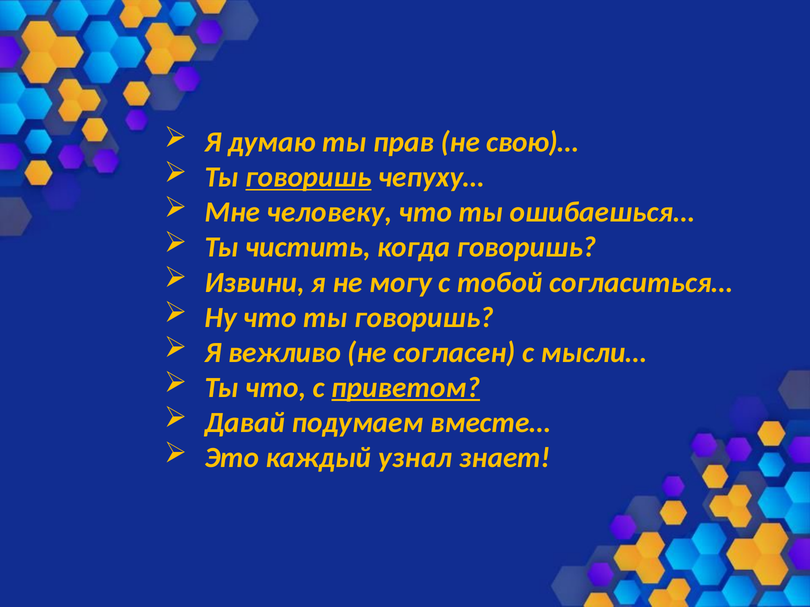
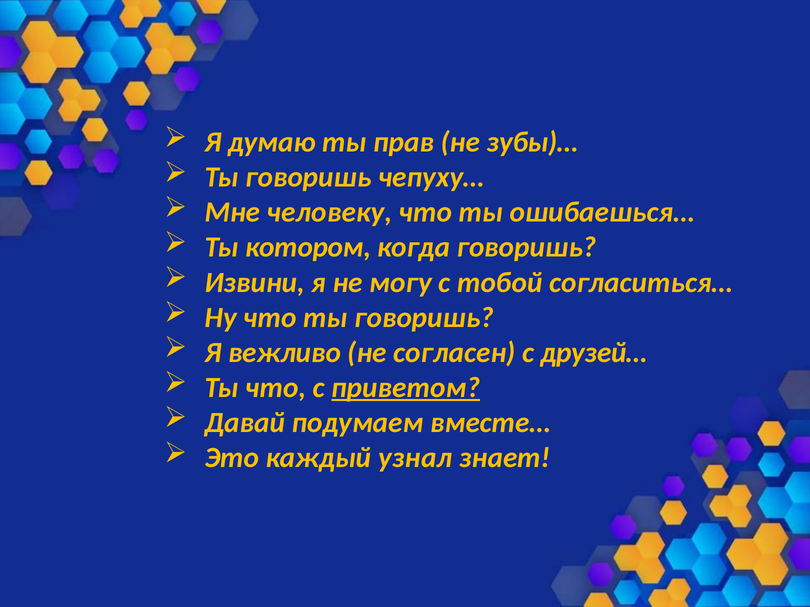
свою)…: свою)… -> зубы)… (532, 142)
говоришь underline: present -> none (308, 177)
чистить: чистить -> котором (308, 248)
мысли…: мысли… -> друзей… (594, 353)
